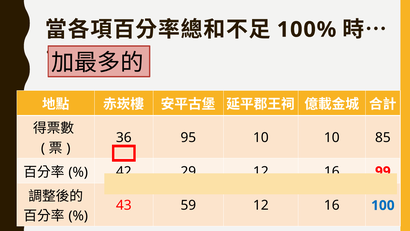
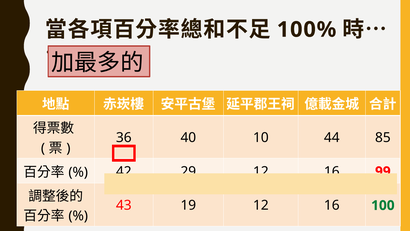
95: 95 -> 40 (188, 137)
10 10: 10 -> 44 (332, 137)
59: 59 -> 19 (188, 205)
100 colour: blue -> green (383, 205)
